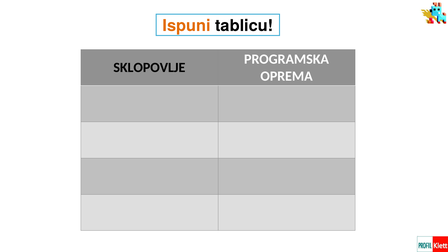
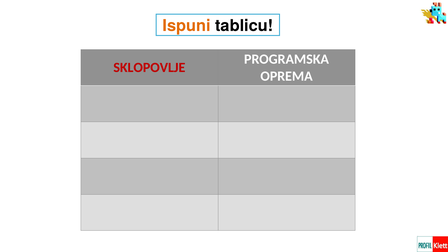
SKLOPOVLJE colour: black -> red (149, 68)
